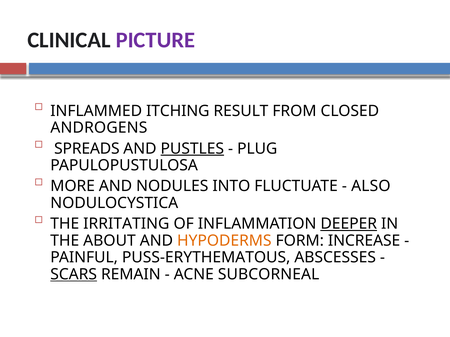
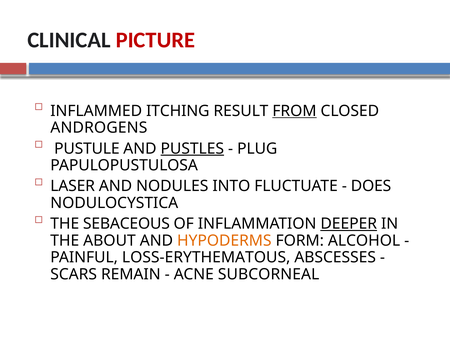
PICTURE colour: purple -> red (155, 40)
FROM underline: none -> present (294, 111)
SPREADS: SPREADS -> PUSTULE (87, 149)
MORE: MORE -> LASER (73, 186)
ALSO: ALSO -> DOES (371, 186)
IRRITATING: IRRITATING -> SEBACEOUS (126, 224)
INCREASE: INCREASE -> ALCOHOL (364, 241)
PUSS-ERYTHEMATOUS: PUSS-ERYTHEMATOUS -> LOSS-ERYTHEMATOUS (206, 258)
SCARS underline: present -> none (74, 275)
